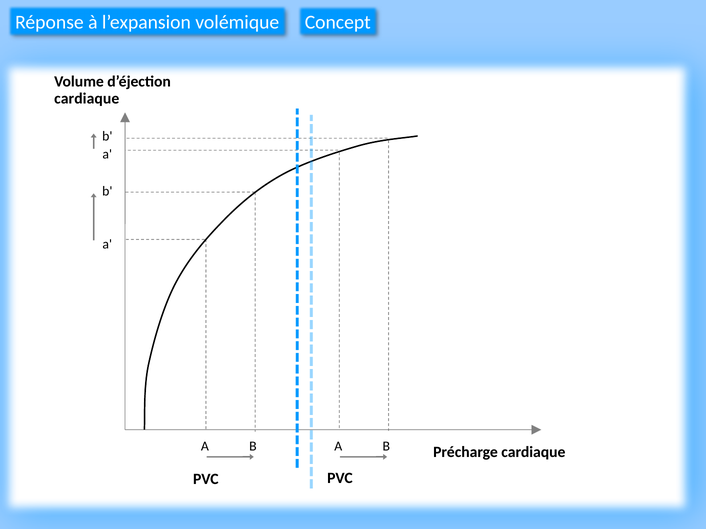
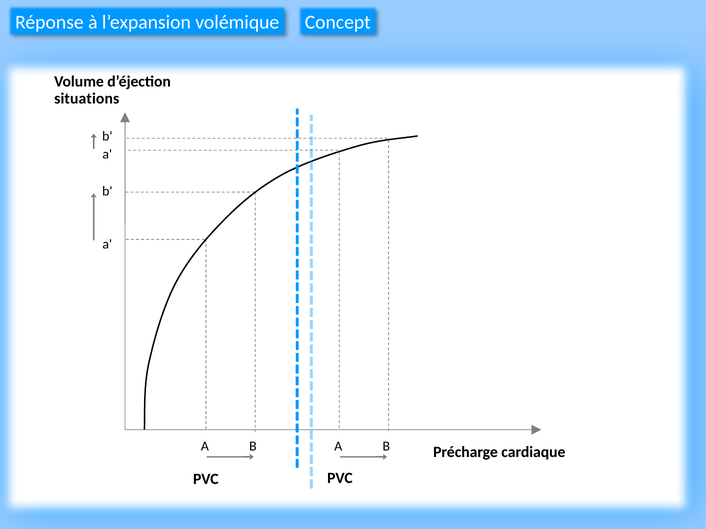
cardiaque: cardiaque -> situations (87, 99)
